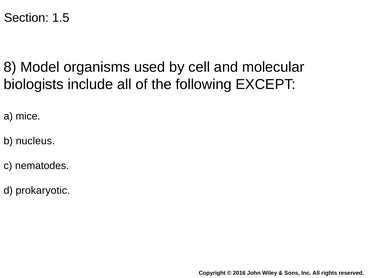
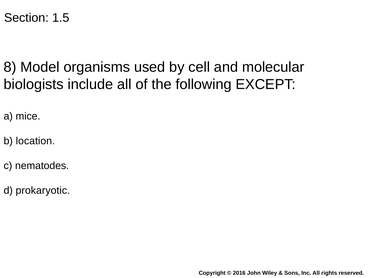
nucleus: nucleus -> location (35, 141)
